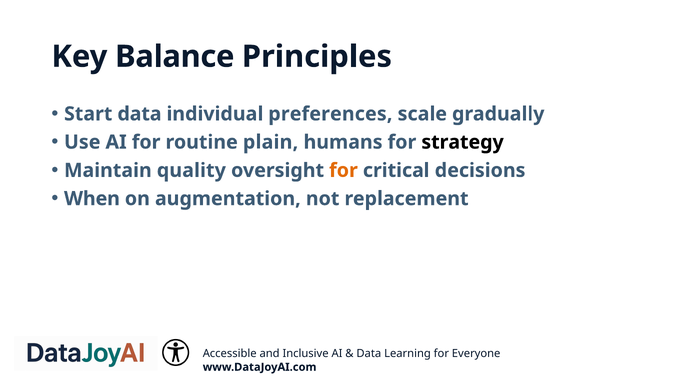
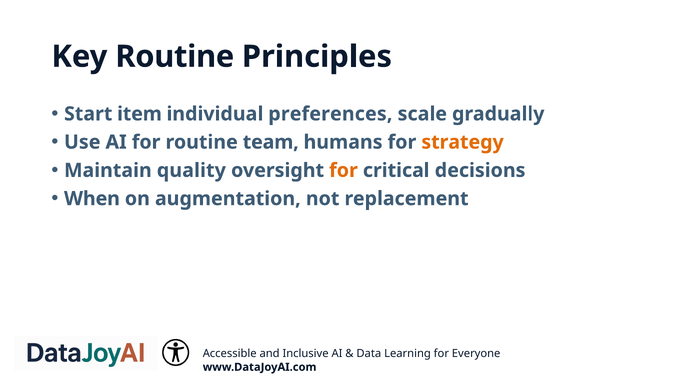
Key Balance: Balance -> Routine (175, 57)
Start data: data -> item (140, 114)
plain: plain -> team (271, 142)
strategy colour: black -> orange (463, 142)
